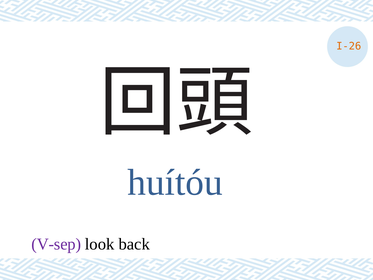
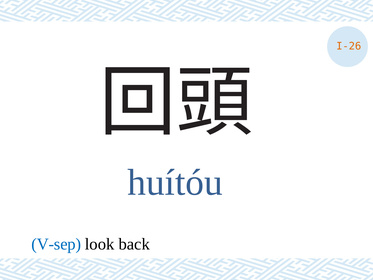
V-sep colour: purple -> blue (56, 244)
